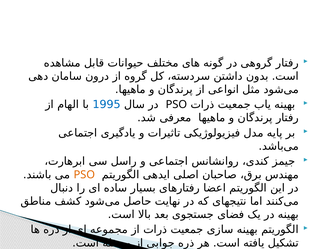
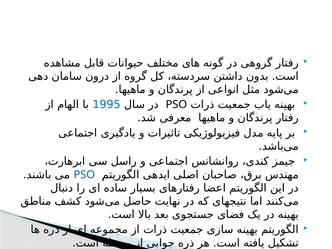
PSO colour: orange -> blue (84, 175)
